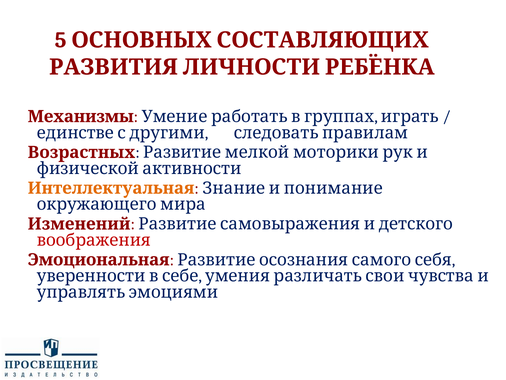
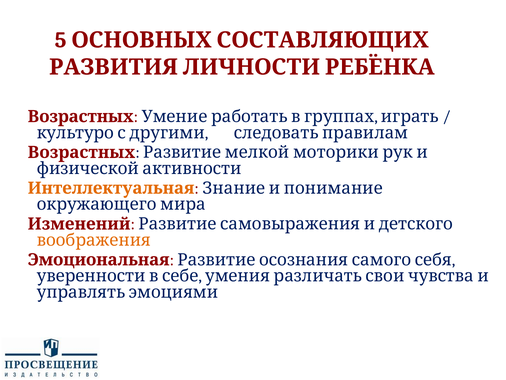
Механизмы: Механизмы -> Возрастных (81, 116)
единстве: единстве -> культуро (75, 133)
воображения colour: red -> orange (94, 240)
